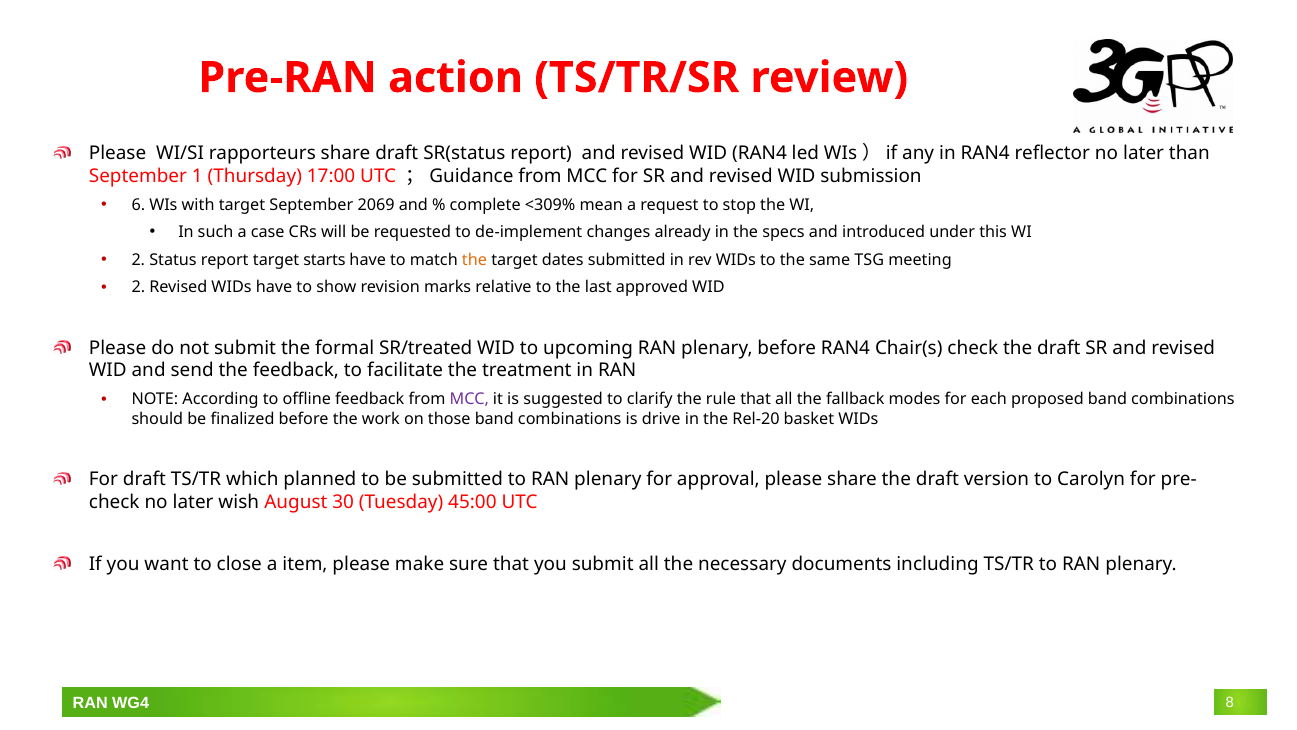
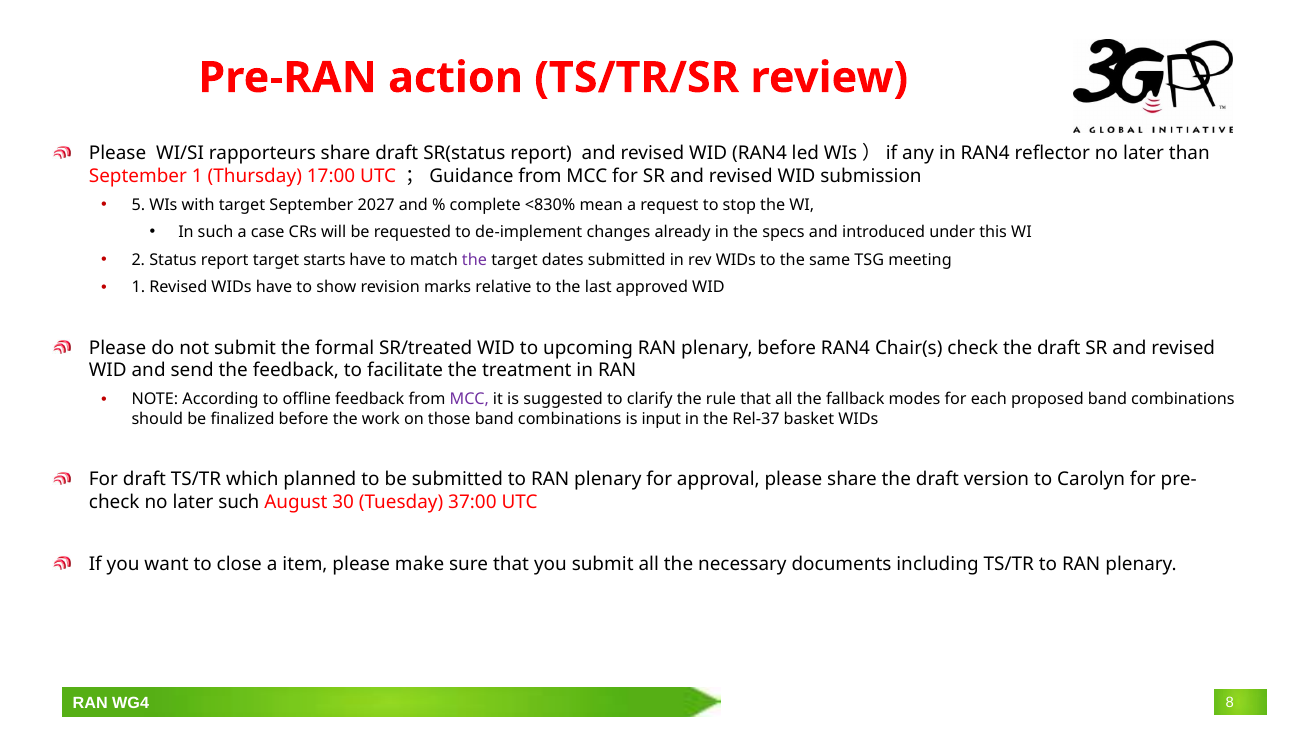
6: 6 -> 5 (138, 205)
2069: 2069 -> 2027 (376, 205)
<309%: <309% -> <830% (550, 205)
the colour: orange -> purple (474, 260)
2: 2 -> 1 (138, 287)
drive: drive -> input (661, 419)
Rel-20: Rel-20 -> Rel-37 (756, 419)
later wish: wish -> such (239, 502)
45:00: 45:00 -> 37:00 (472, 502)
